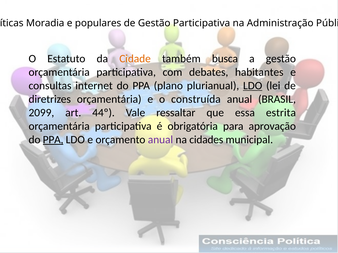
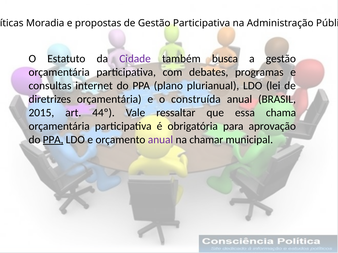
populares: populares -> propostas (98, 23)
Cidade colour: orange -> purple (135, 59)
habitantes: habitantes -> programas (259, 72)
LDO underline: present -> none (253, 86)
2099: 2099 -> 2015 (41, 113)
estrita: estrita -> chama (281, 113)
cidades: cidades -> chamar (206, 140)
